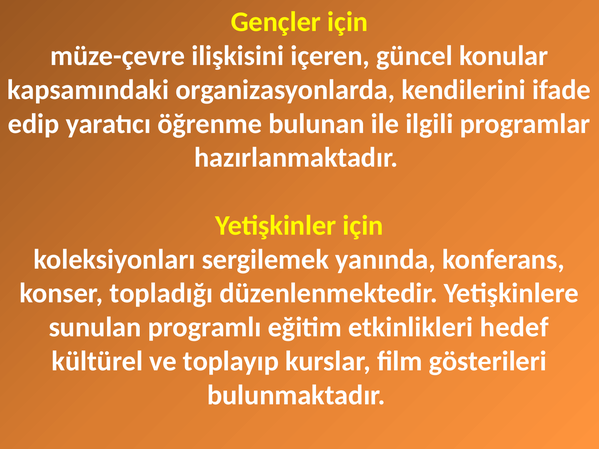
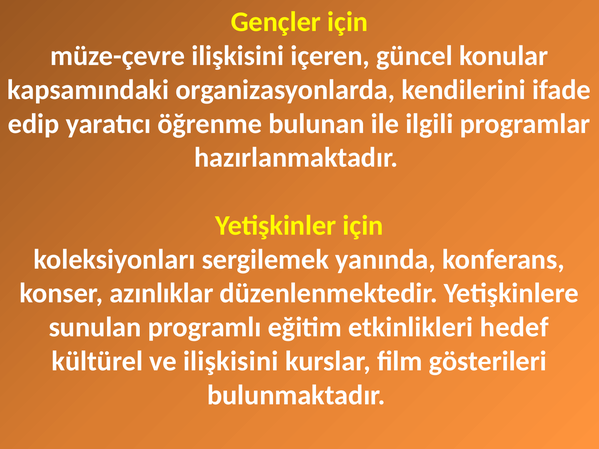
topladığı: topladığı -> azınlıklar (161, 293)
ve toplayıp: toplayıp -> ilişkisini (231, 361)
